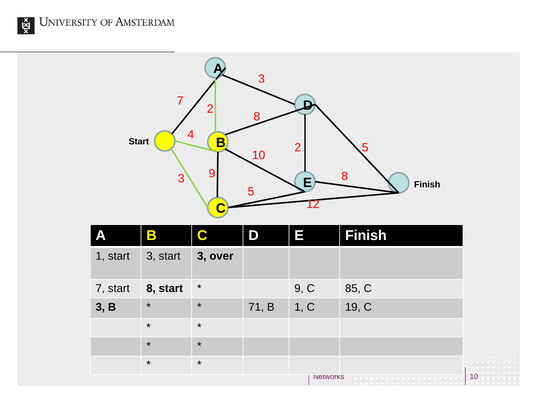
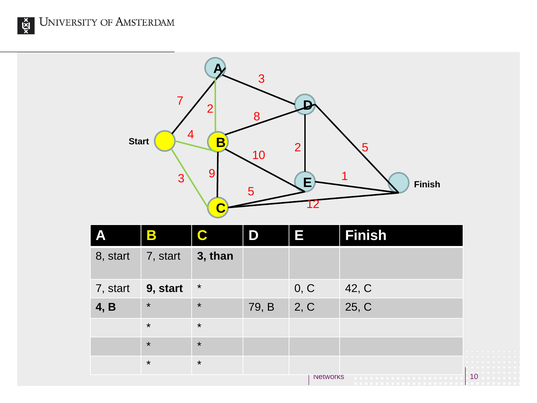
9 8: 8 -> 1 (345, 176)
1: 1 -> 8 (100, 256)
3: 3 -> 7 (151, 256)
over: over -> than (222, 256)
start 8: 8 -> 9 (151, 288)
9: 9 -> 0 (299, 288)
85: 85 -> 42 (353, 288)
3: 3 -> 4 (100, 307)
71: 71 -> 79 (256, 307)
B 1: 1 -> 2 (299, 307)
19: 19 -> 25 (353, 307)
